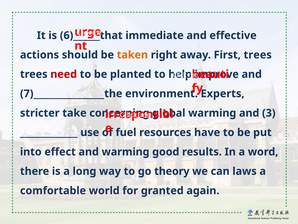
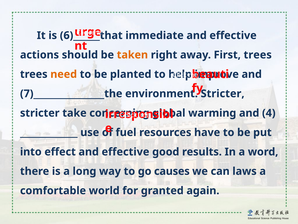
need colour: red -> orange (64, 74)
environment Experts: Experts -> Stricter (223, 93)
3: 3 -> 4 (269, 113)
effect and warming: warming -> effective (125, 152)
theory: theory -> causes (172, 171)
